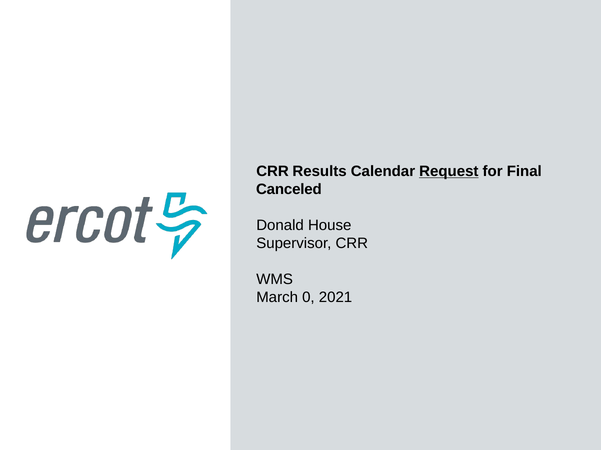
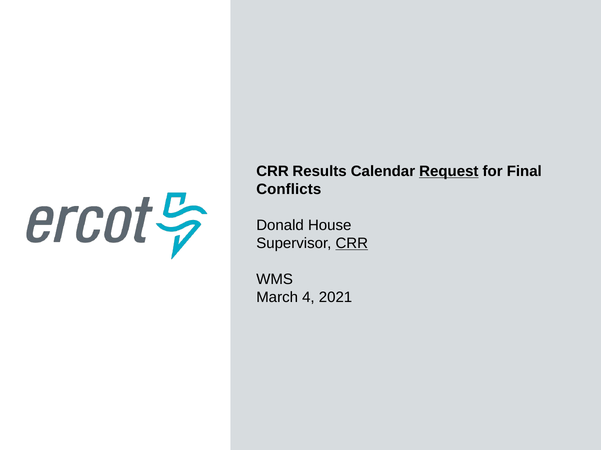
Canceled: Canceled -> Conflicts (289, 190)
CRR underline: none -> present (352, 244)
0: 0 -> 4 (308, 298)
